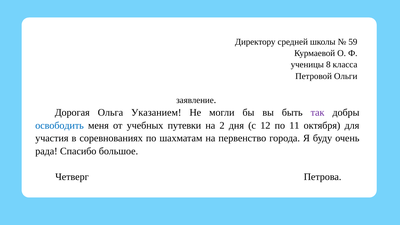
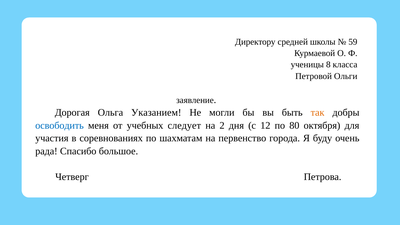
так colour: purple -> orange (318, 113)
путевки: путевки -> следует (184, 125)
11: 11 -> 80 (294, 125)
